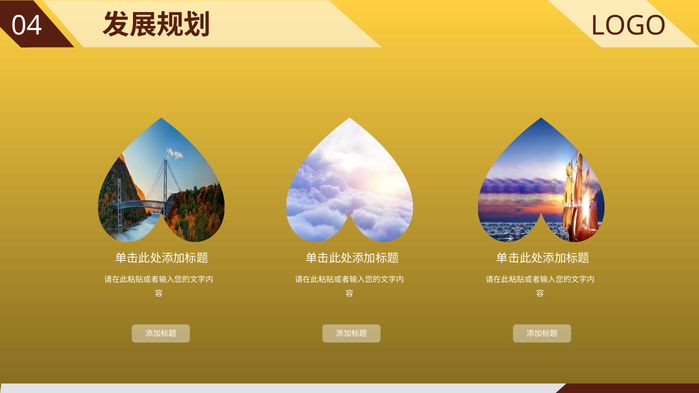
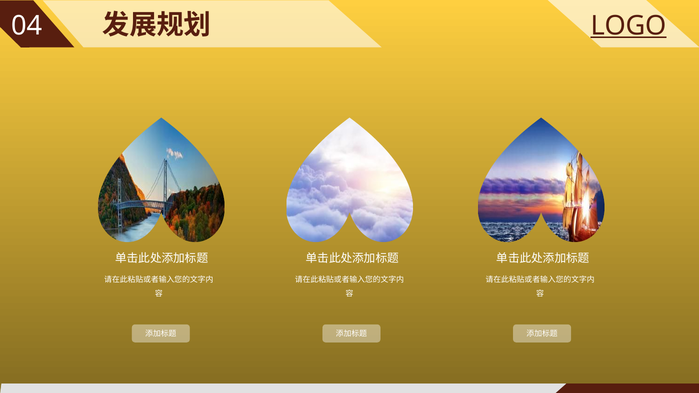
LOGO underline: none -> present (629, 26)
